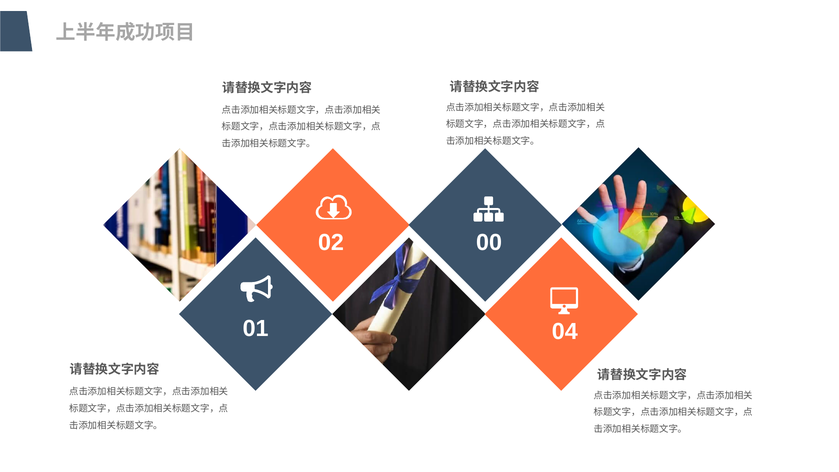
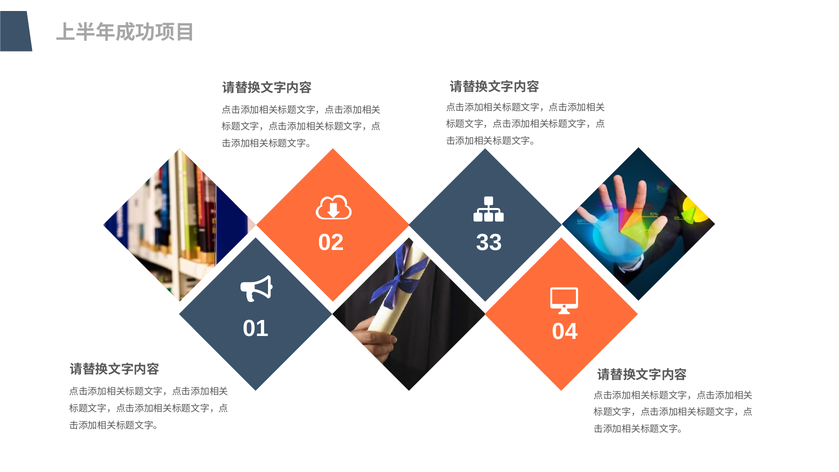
00: 00 -> 33 (489, 243)
